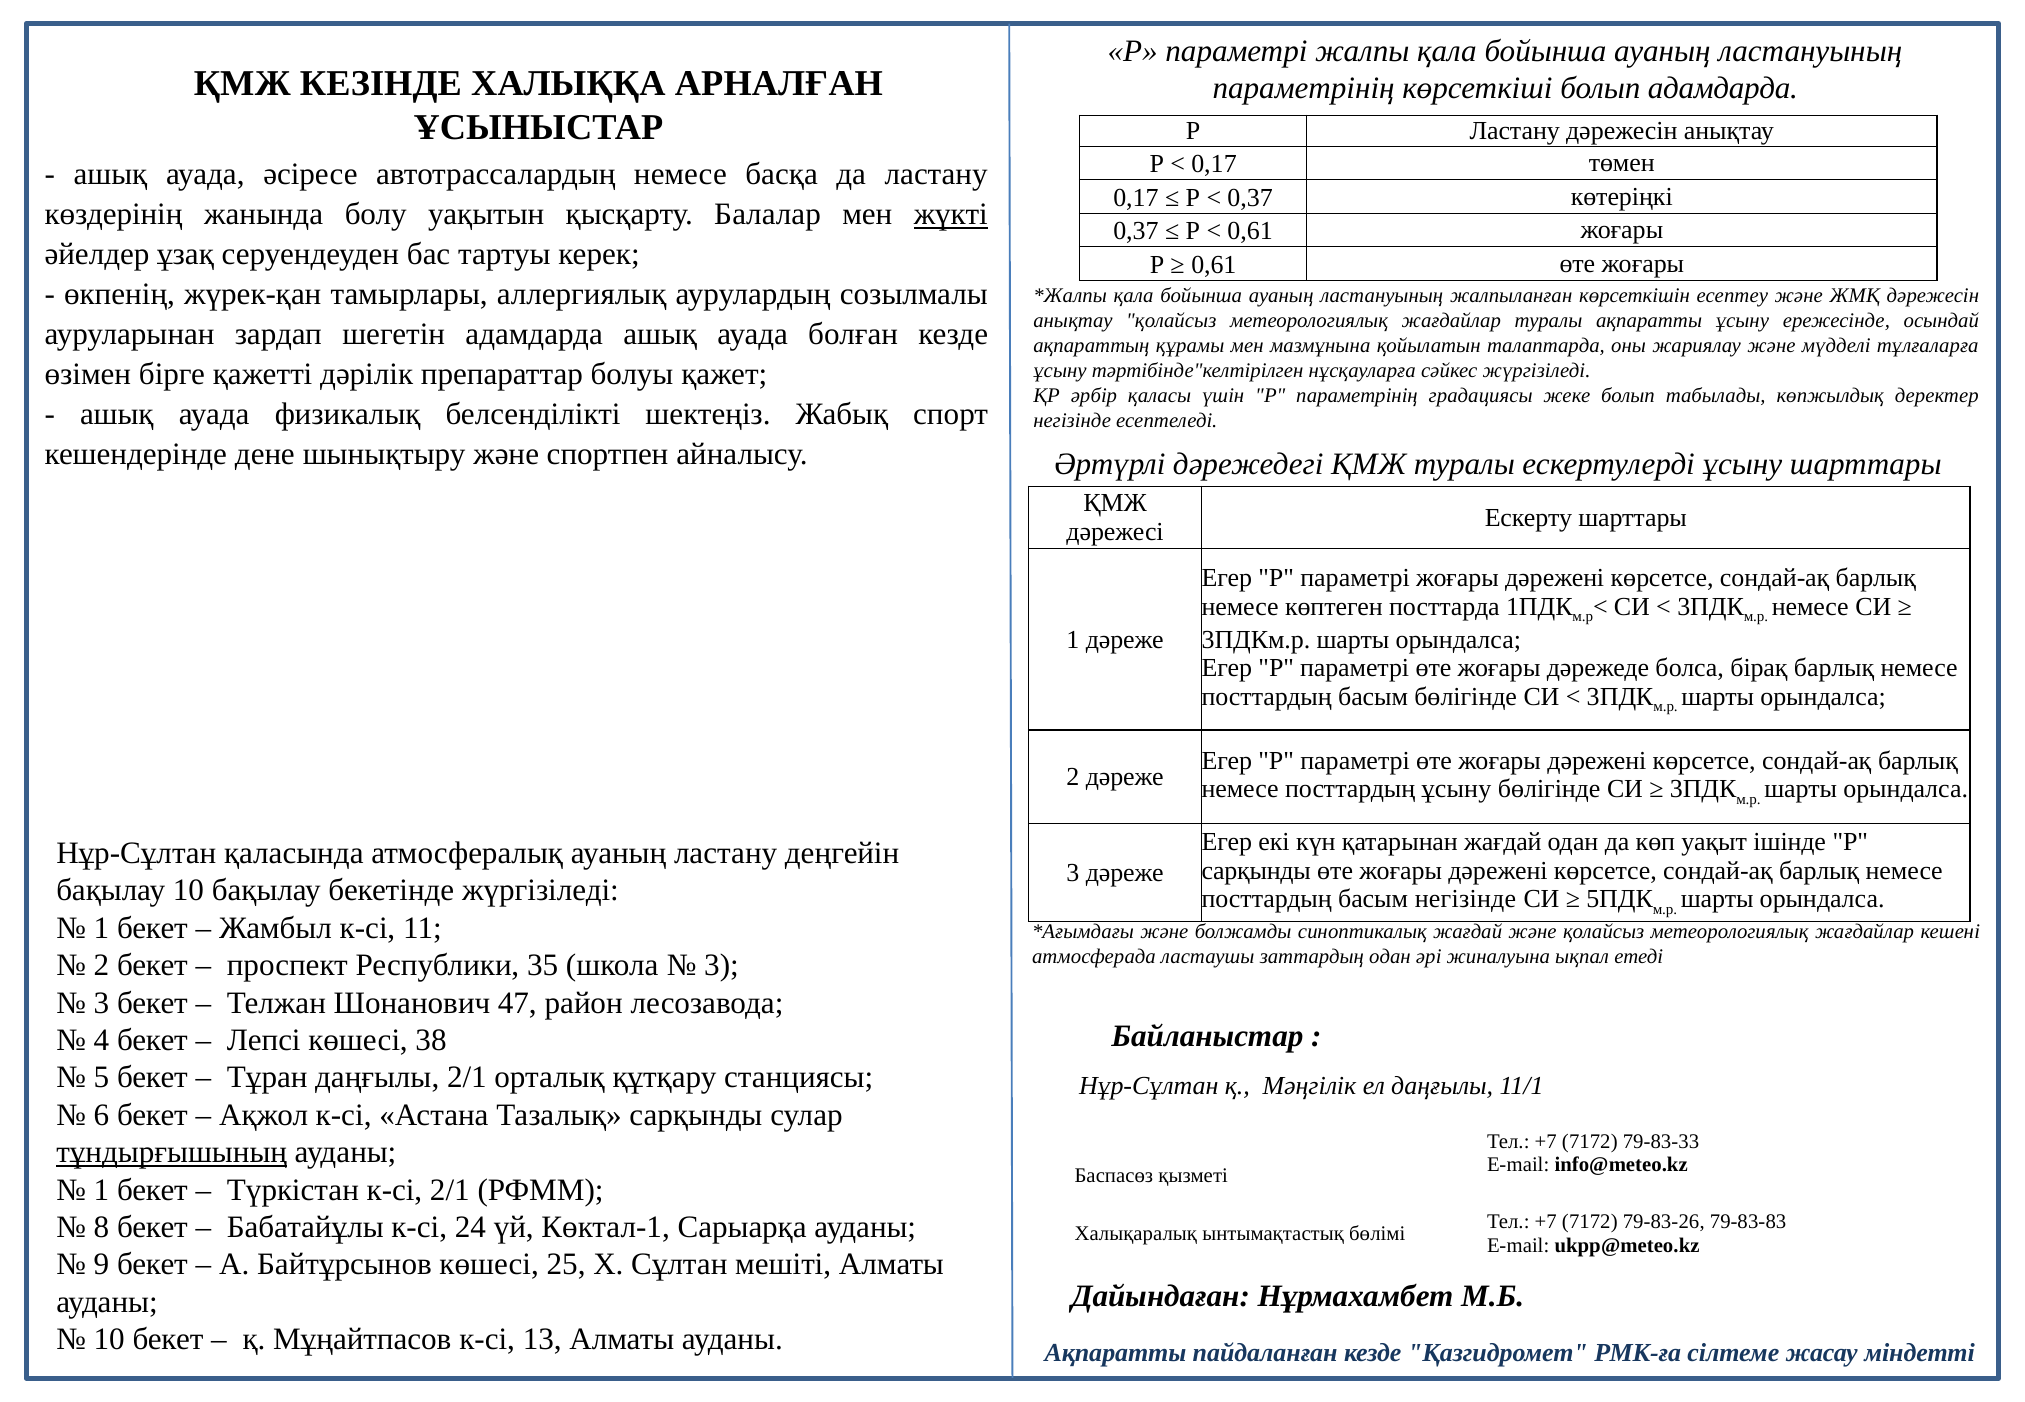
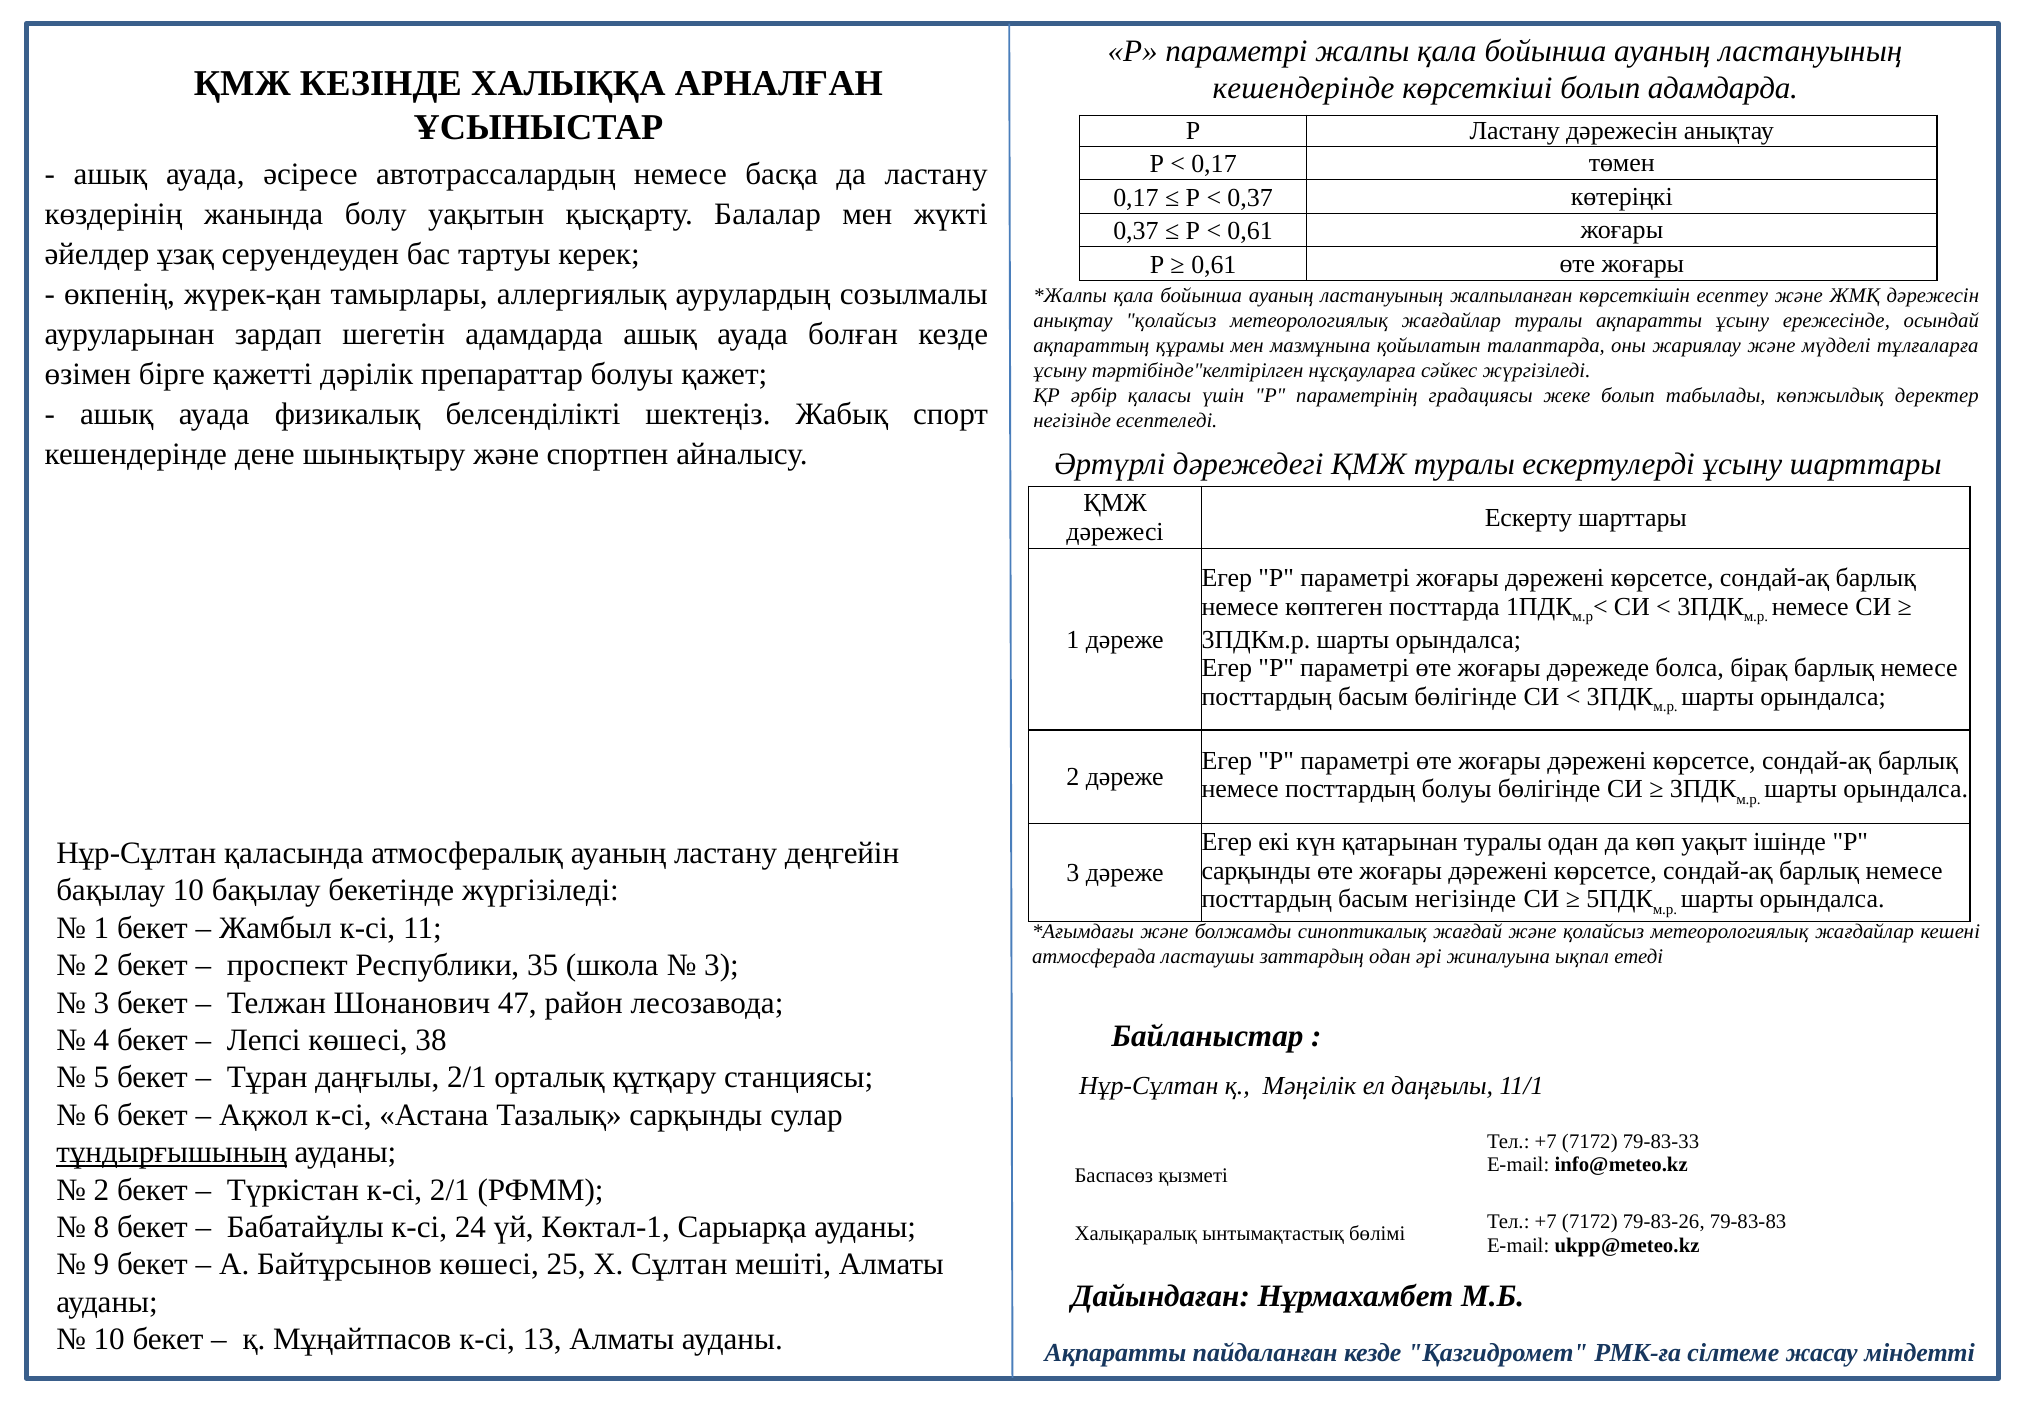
параметрінің: параметрінің -> кешендерінде (1303, 88)
жүкті underline: present -> none (951, 214)
посттардың ұсыну: ұсыну -> болуы (1457, 789)
қатарынан жағдай: жағдай -> туралы (1503, 842)
1: 1 -> 2 (101, 1190)
